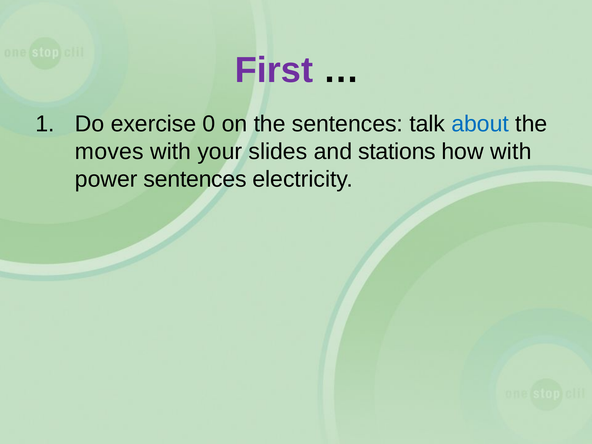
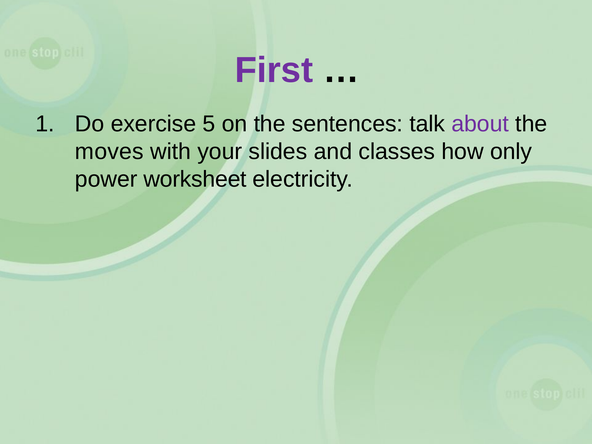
0: 0 -> 5 (209, 124)
about colour: blue -> purple (480, 124)
stations: stations -> classes (397, 151)
how with: with -> only (511, 151)
power sentences: sentences -> worksheet (195, 179)
